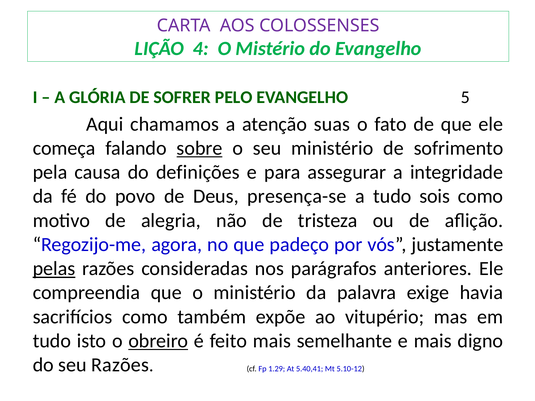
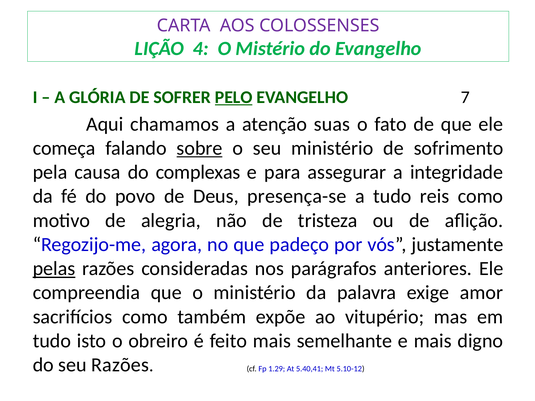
PELO underline: none -> present (234, 97)
5: 5 -> 7 (465, 97)
definições: definições -> complexas (198, 172)
sois: sois -> reis (435, 196)
havia: havia -> amor (481, 293)
obreiro underline: present -> none (158, 341)
